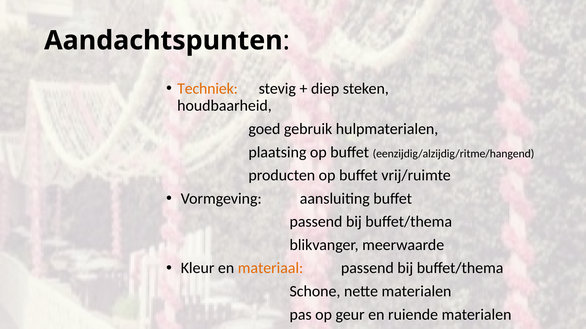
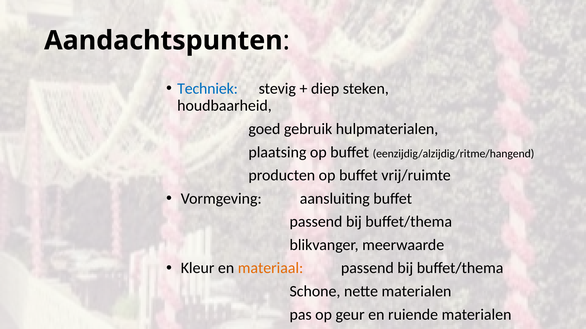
Techniek colour: orange -> blue (208, 89)
